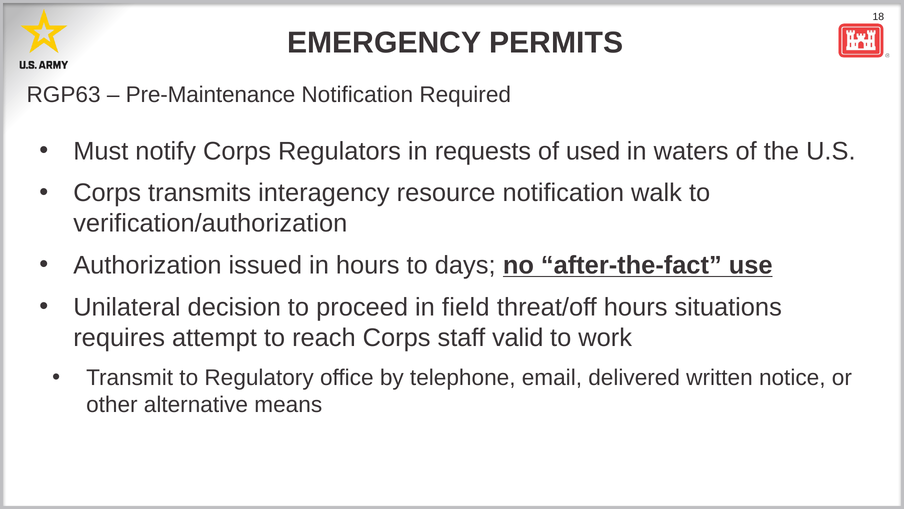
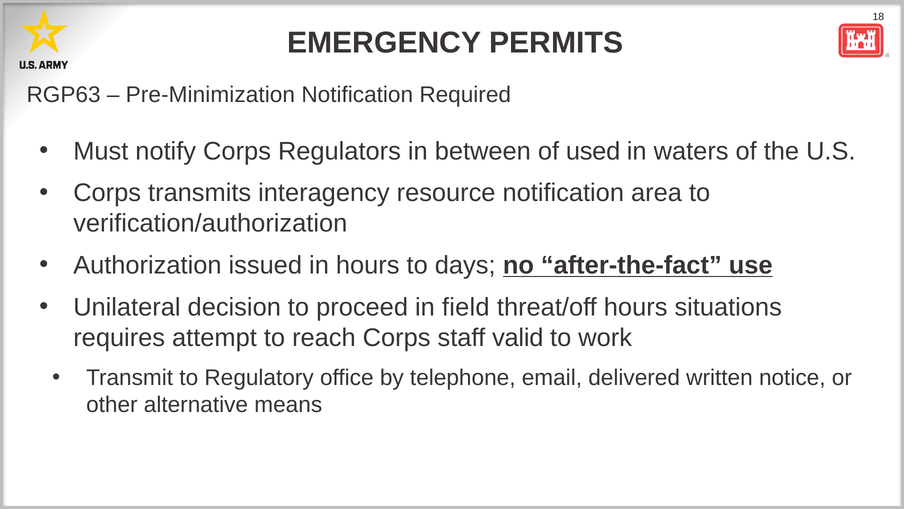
Pre-Maintenance: Pre-Maintenance -> Pre-Minimization (210, 95)
requests: requests -> between (483, 151)
walk: walk -> area (657, 193)
